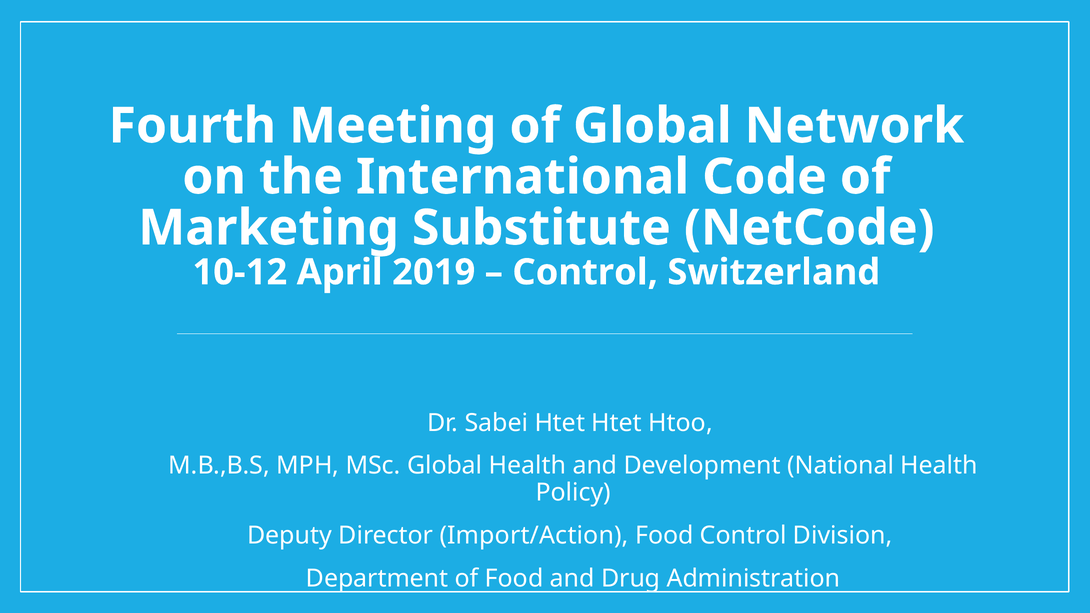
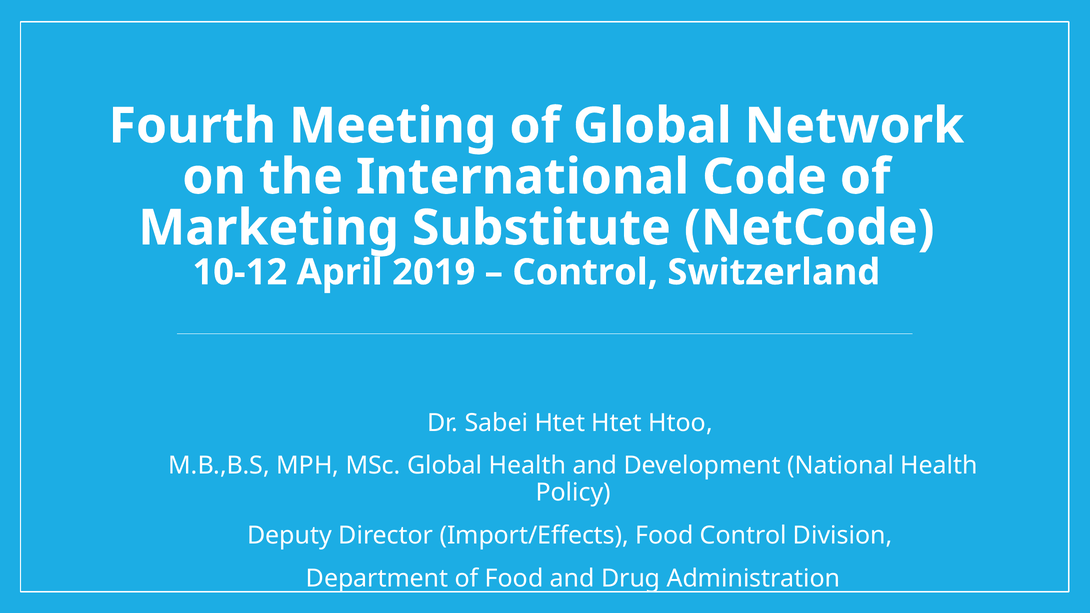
Import/Action: Import/Action -> Import/Effects (534, 536)
